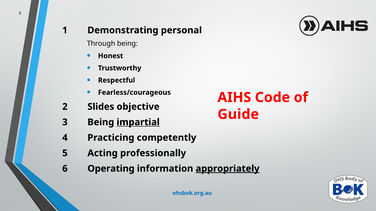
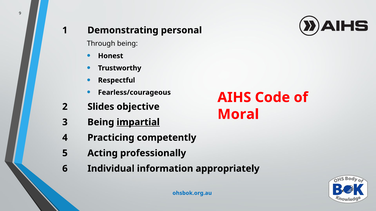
Guide: Guide -> Moral (238, 115)
Operating: Operating -> Individual (111, 169)
appropriately underline: present -> none (228, 169)
